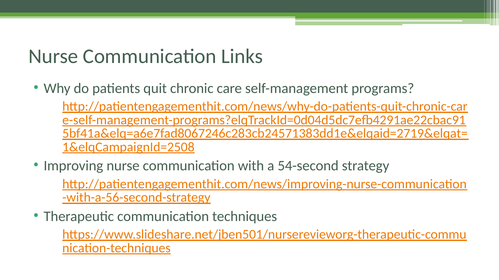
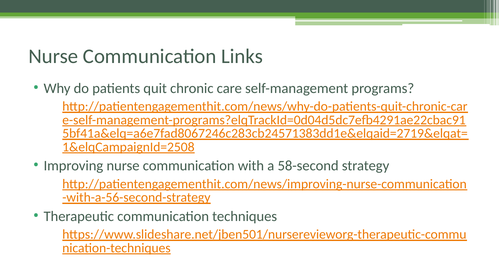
54-second: 54-second -> 58-second (308, 166)
